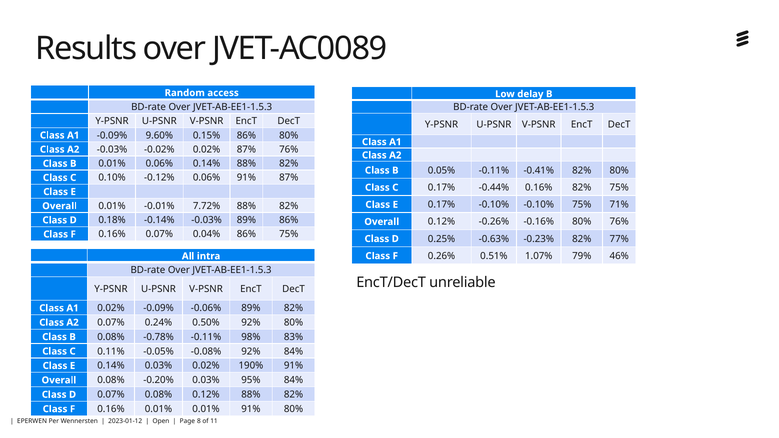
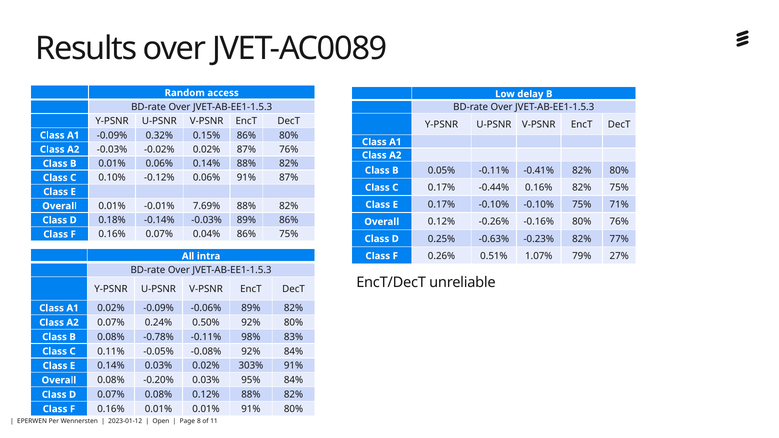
9.60%: 9.60% -> 0.32% (159, 135)
7.72%: 7.72% -> 7.69% (207, 206)
46%: 46% -> 27% (619, 256)
190%: 190% -> 303% (251, 366)
